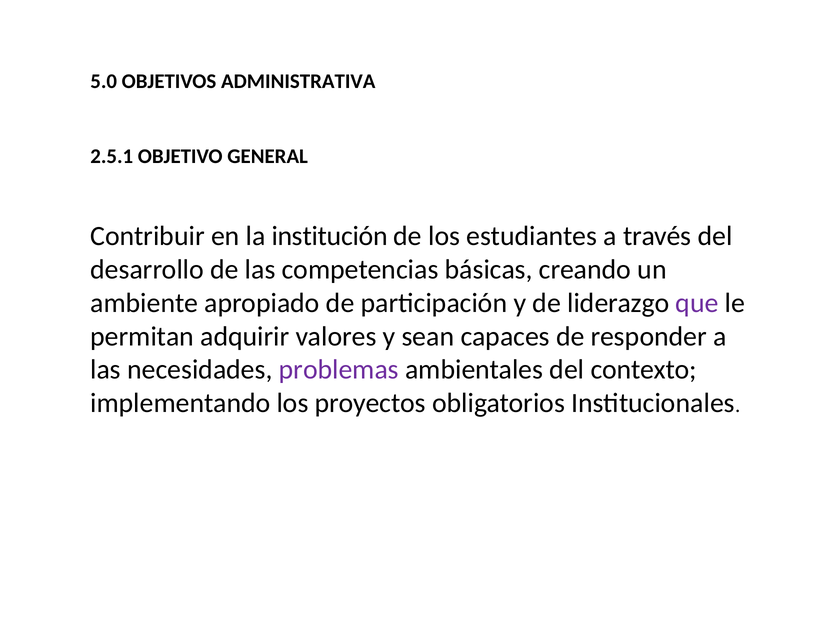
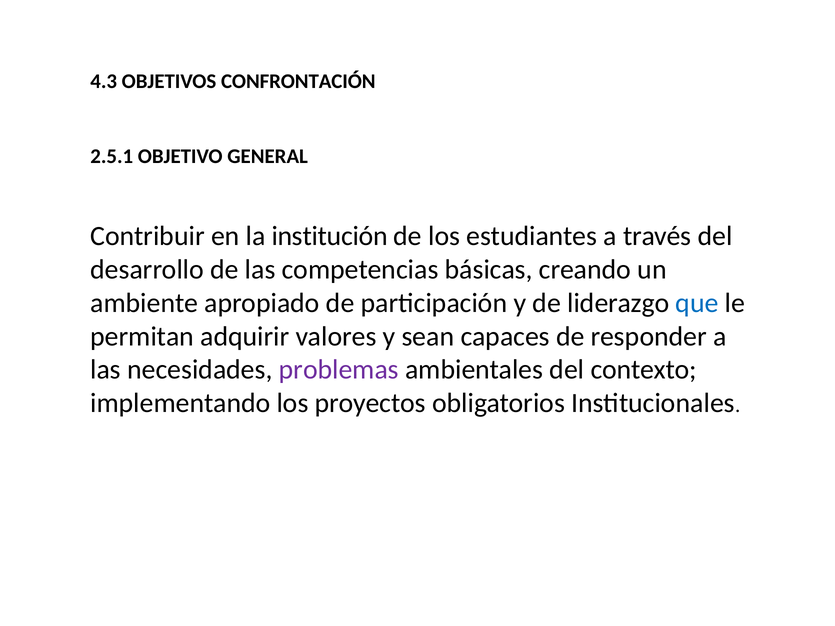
5.0: 5.0 -> 4.3 (104, 81)
ADMINISTRATIVA: ADMINISTRATIVA -> CONFRONTACIÓN (298, 81)
que colour: purple -> blue (697, 303)
